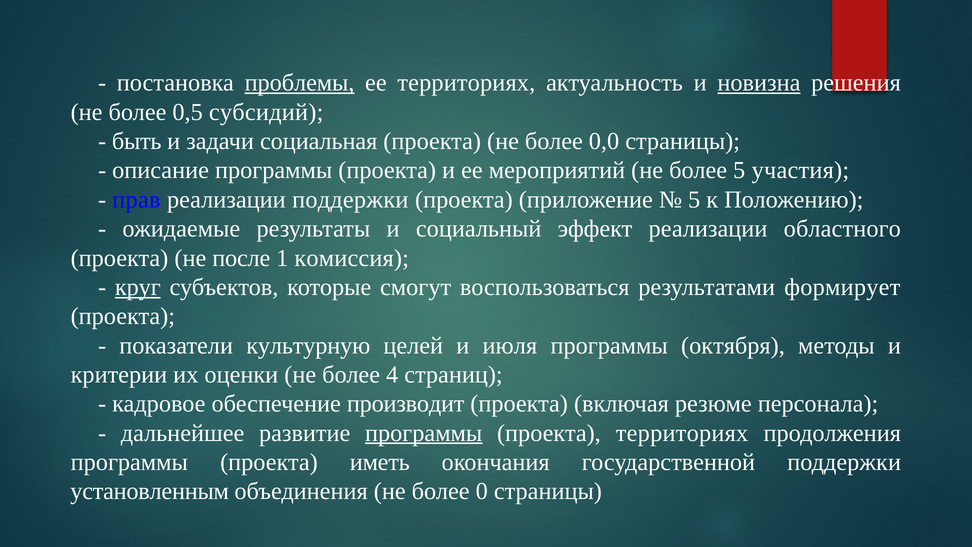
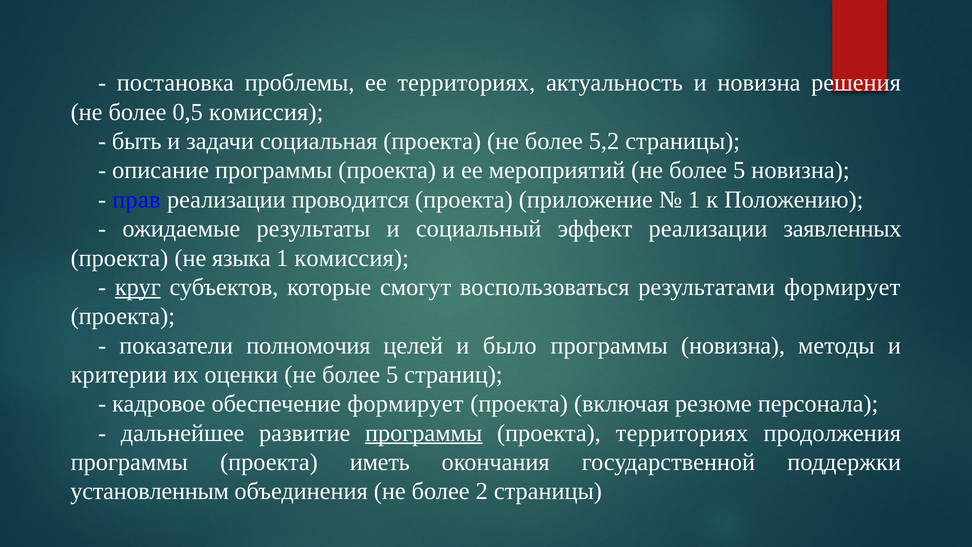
проблемы underline: present -> none (300, 83)
новизна underline: present -> none (759, 83)
0,5 субсидий: субсидий -> комиссия (266, 112)
0,0: 0,0 -> 5,2 (604, 141)
5 участия: участия -> новизна (801, 170)
реализации поддержки: поддержки -> проводится (350, 200)
5: 5 -> 1 (694, 200)
областного: областного -> заявленных (842, 229)
после: после -> языка (241, 258)
культурную: культурную -> полномочия (308, 345)
июля: июля -> было (510, 345)
программы октября: октября -> новизна (733, 345)
оценки не более 4: 4 -> 5 (392, 374)
обеспечение производит: производит -> формирует (405, 404)
0: 0 -> 2 (482, 491)
